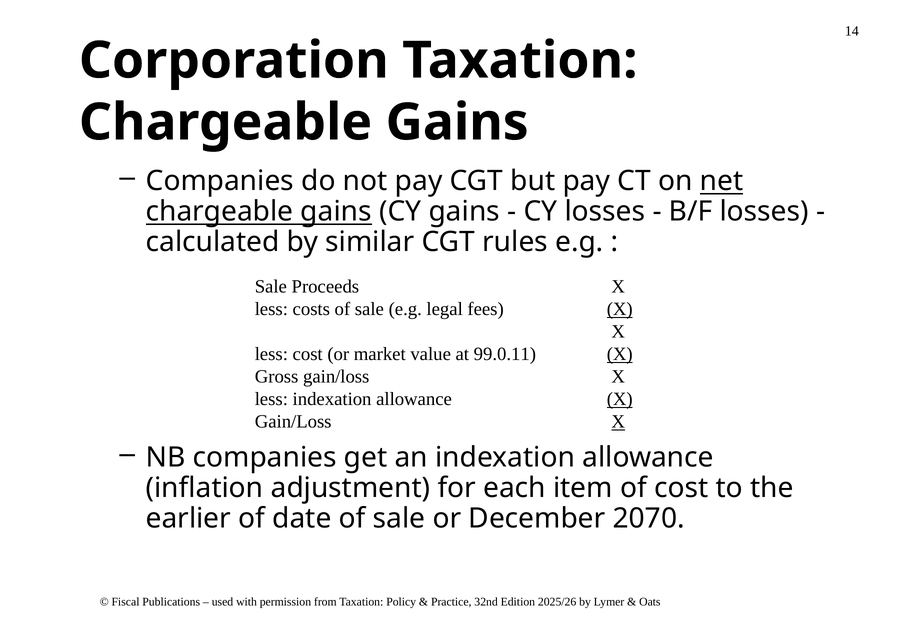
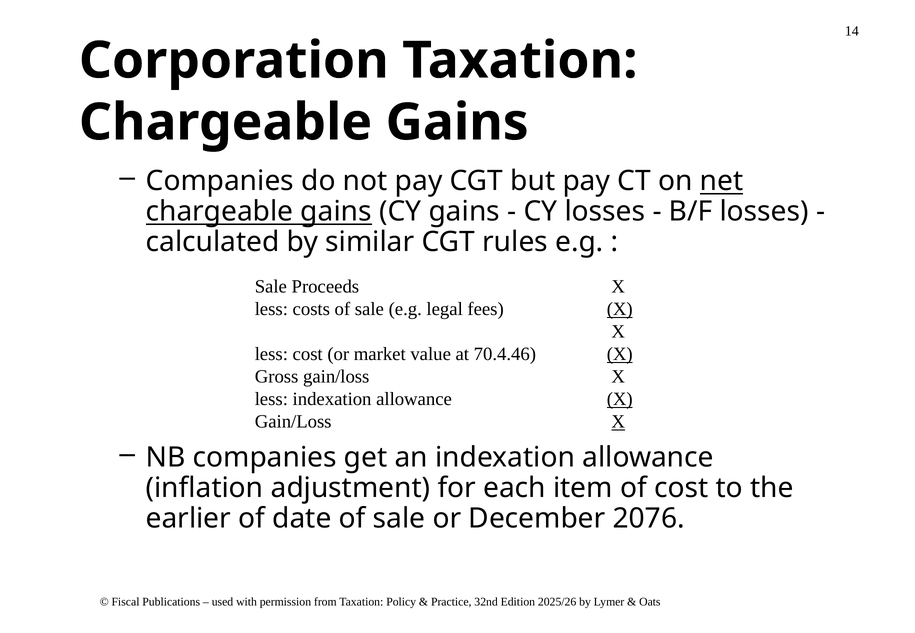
99.0.11: 99.0.11 -> 70.4.46 (505, 355)
2070: 2070 -> 2076 (649, 519)
